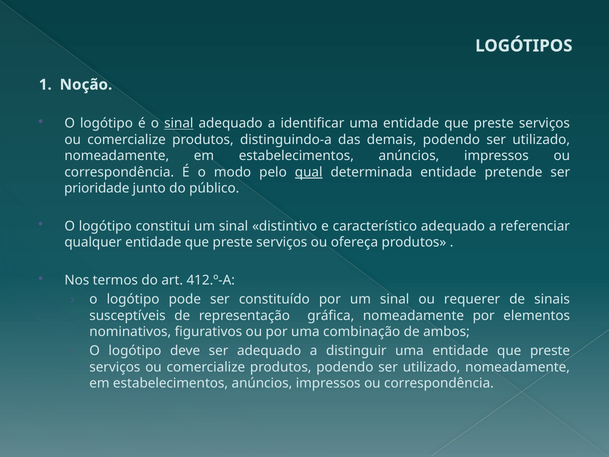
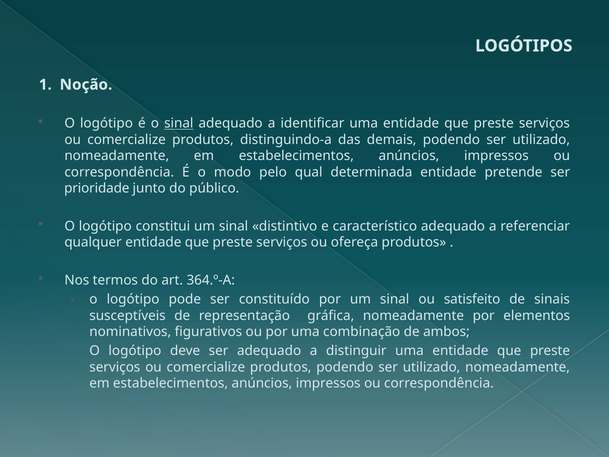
qual underline: present -> none (309, 172)
412.º-A: 412.º-A -> 364.º-A (211, 280)
requerer: requerer -> satisfeito (472, 299)
